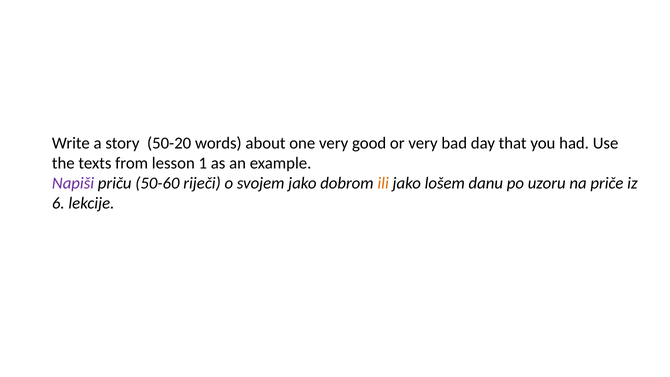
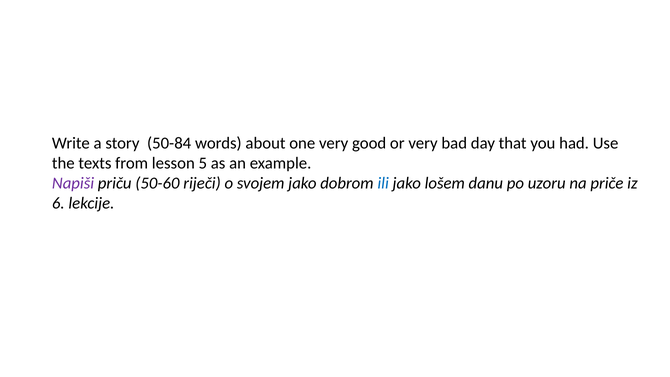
50-20: 50-20 -> 50-84 (169, 143)
1: 1 -> 5 (203, 163)
ili colour: orange -> blue (383, 183)
